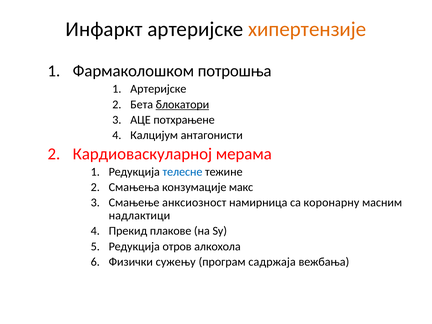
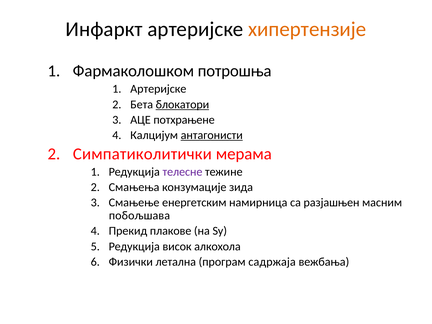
антагонисти underline: none -> present (212, 135)
Кардиоваскуларној: Кардиоваскуларној -> Симпатиколитички (142, 154)
телесне colour: blue -> purple (182, 172)
макс: макс -> зида (241, 187)
анксиозност: анксиозност -> енергетским (194, 203)
коронарну: коронарну -> разјашњен (332, 203)
надлактици: надлактици -> побољшава (139, 216)
отров: отров -> висок (177, 246)
сужењу: сужењу -> летална (176, 262)
